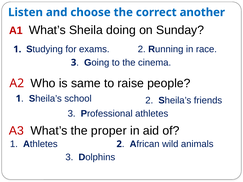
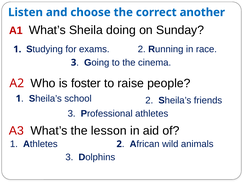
same: same -> foster (86, 83)
proper: proper -> lesson (109, 131)
